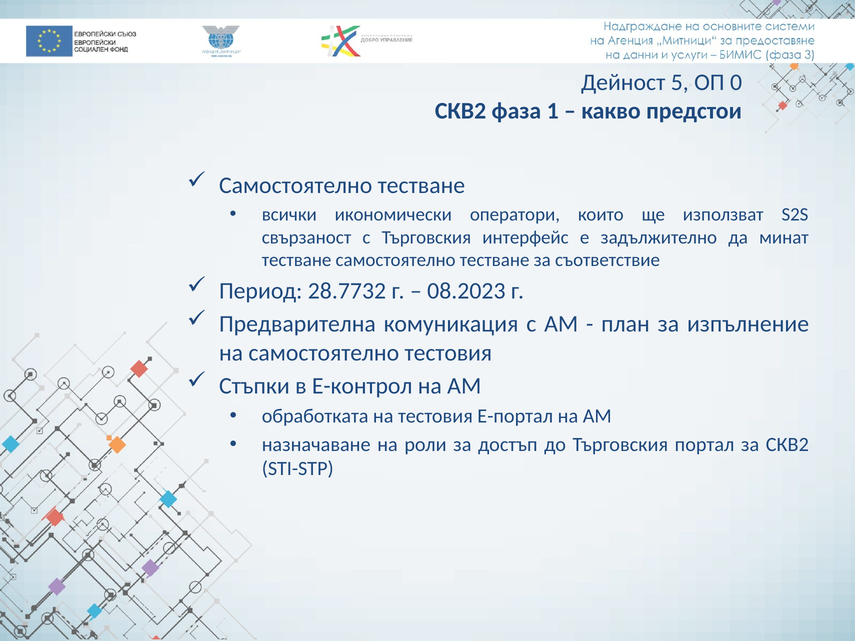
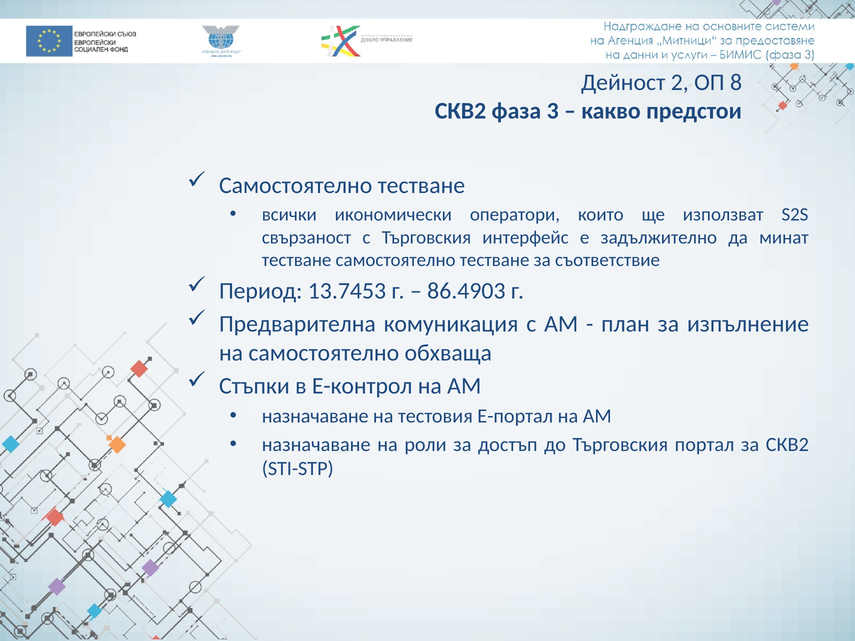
5: 5 -> 2 (680, 82)
0: 0 -> 8 (736, 82)
1: 1 -> 3 (553, 111)
28.7732: 28.7732 -> 13.7453 (347, 291)
08.2023: 08.2023 -> 86.4903 (466, 291)
самостоятелно тестовия: тестовия -> обхваща (448, 353)
обработката: обработката -> назначаване (315, 416)
